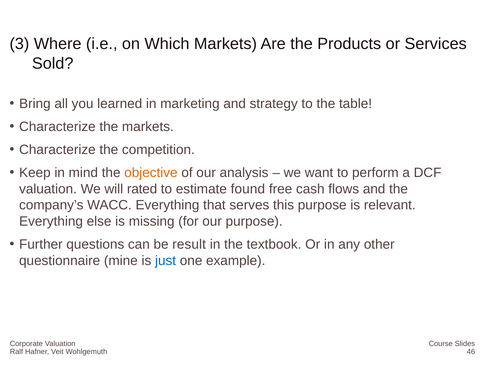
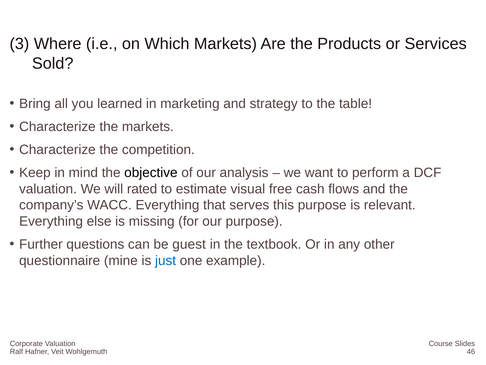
objective colour: orange -> black (151, 172)
found: found -> visual (248, 189)
result: result -> guest (189, 244)
